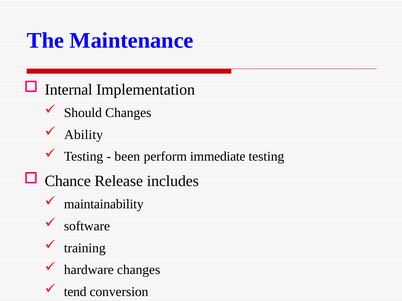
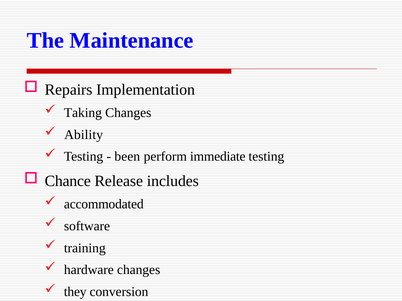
Internal: Internal -> Repairs (69, 90)
Should: Should -> Taking (83, 113)
maintainability: maintainability -> accommodated (104, 204)
tend: tend -> they (75, 292)
